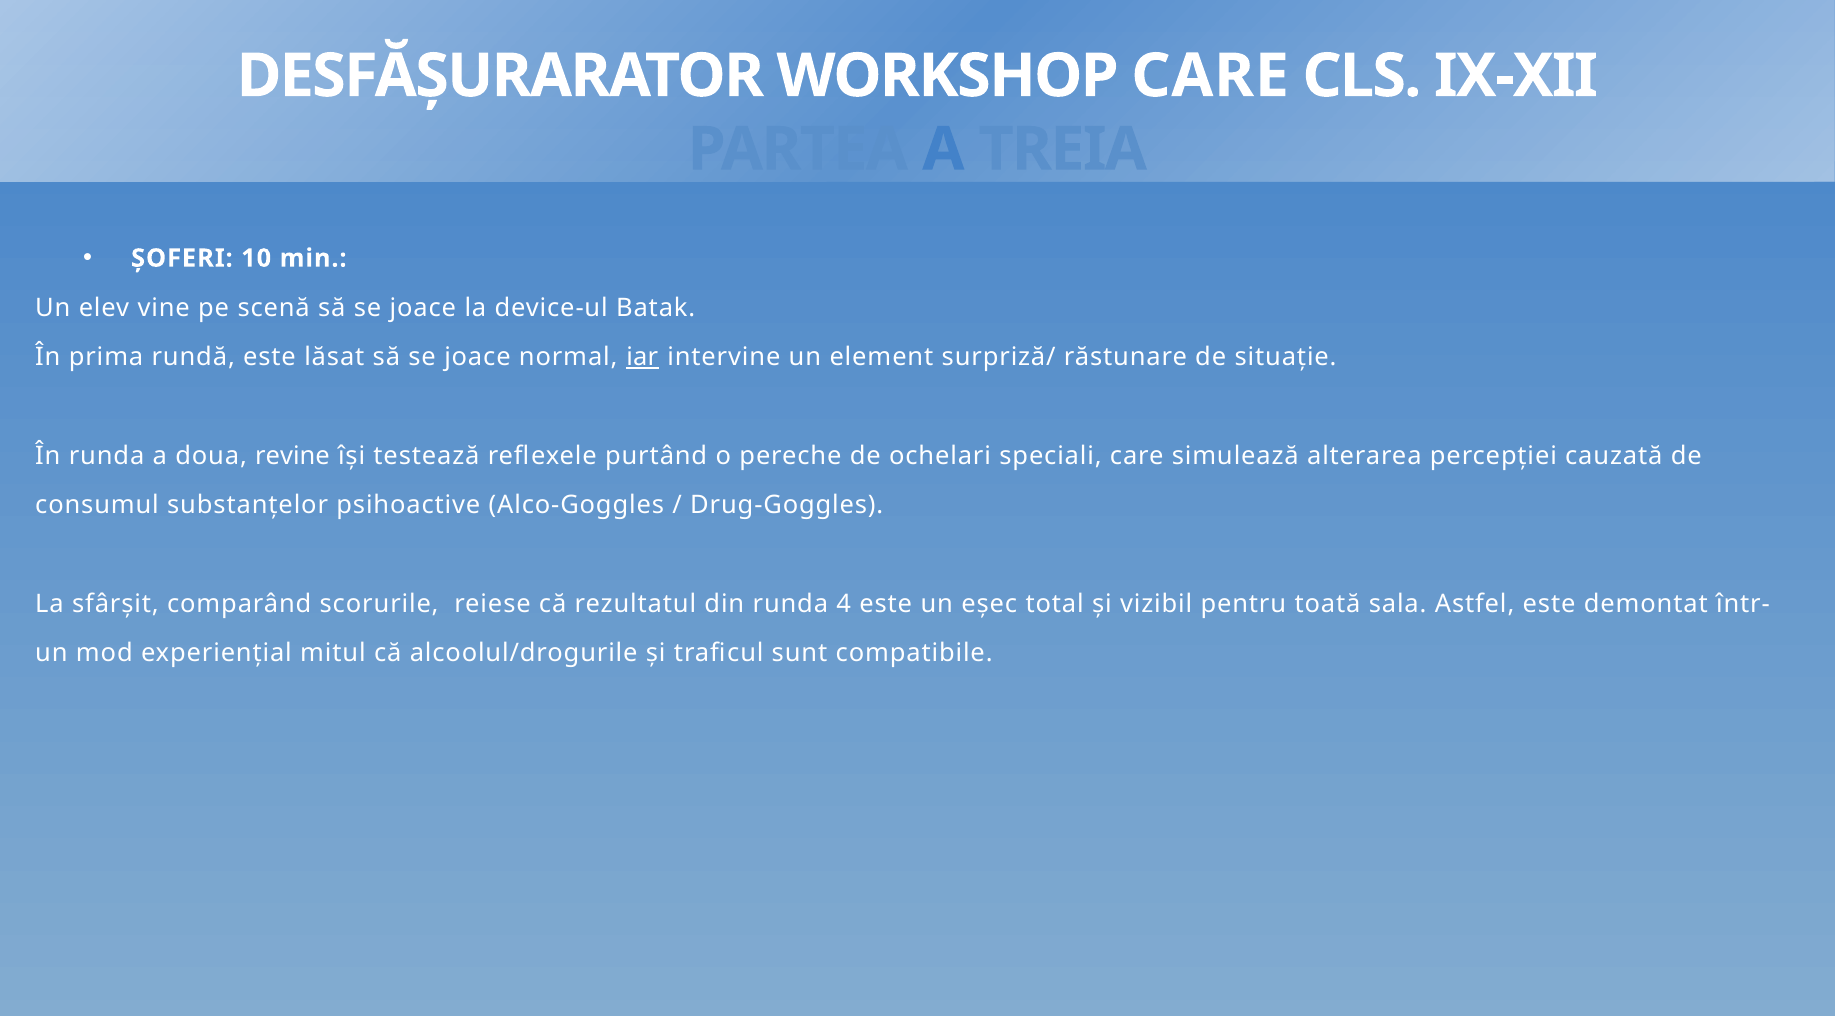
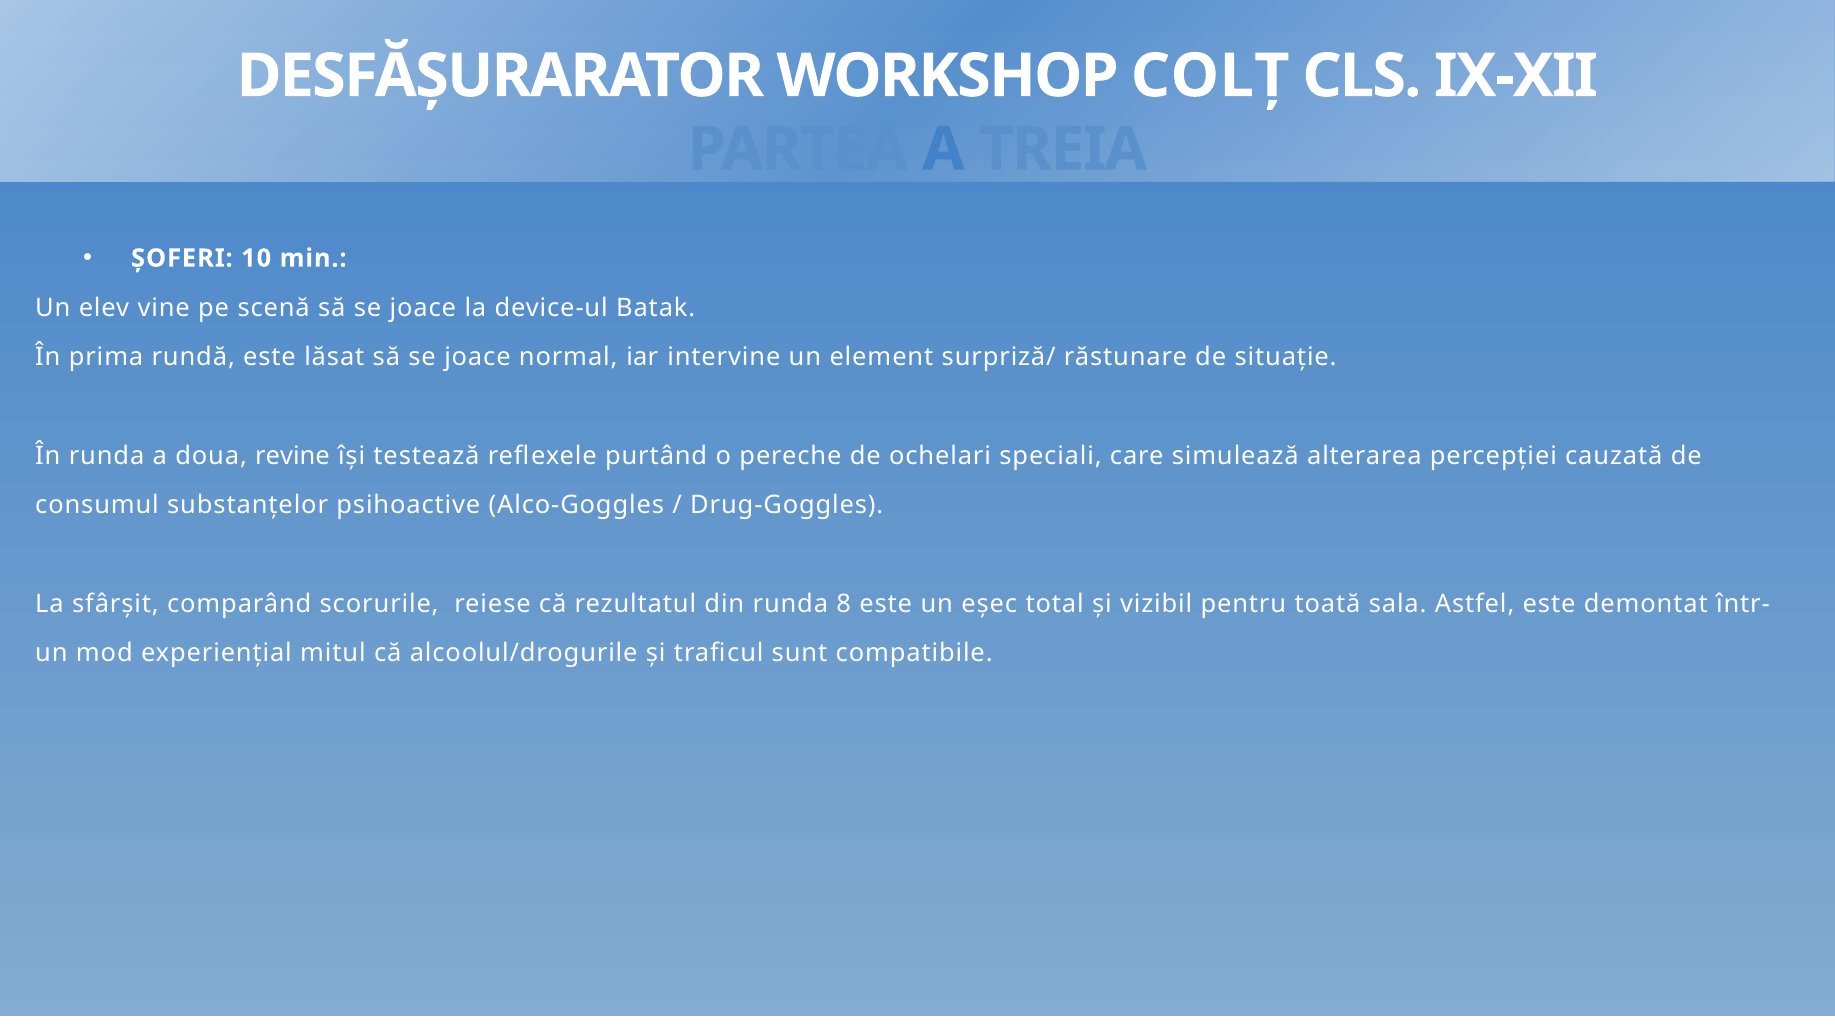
WORKSHOP CARE: CARE -> COLȚ (1210, 76)
iar underline: present -> none (642, 357)
4: 4 -> 8 (844, 604)
